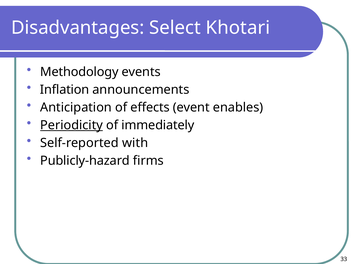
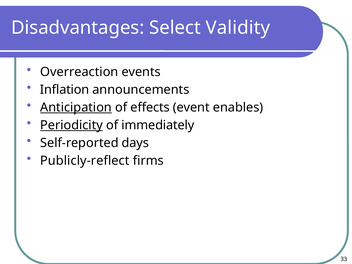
Khotari: Khotari -> Validity (238, 28)
Methodology: Methodology -> Overreaction (79, 72)
Anticipation underline: none -> present (76, 107)
with: with -> days (135, 143)
Publicly-hazard: Publicly-hazard -> Publicly-reflect (85, 161)
